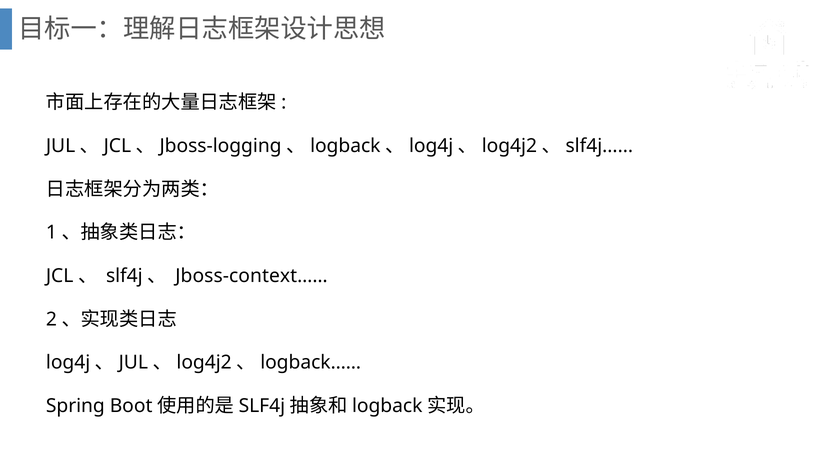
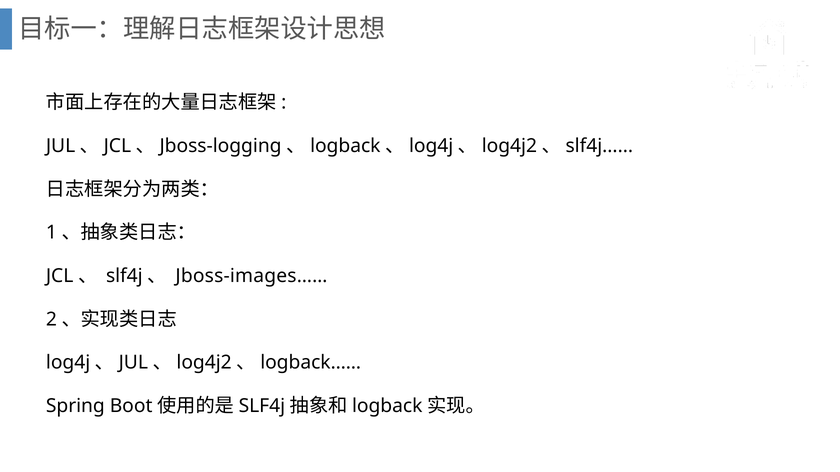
Jboss-context……: Jboss-context…… -> Jboss-images…… (251, 276)
